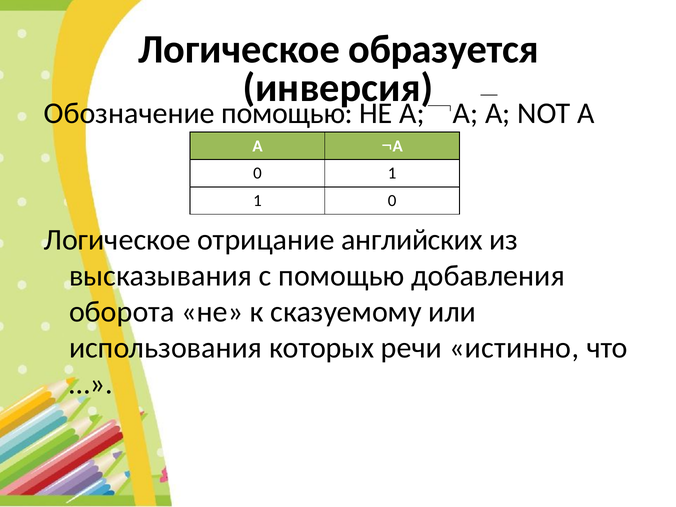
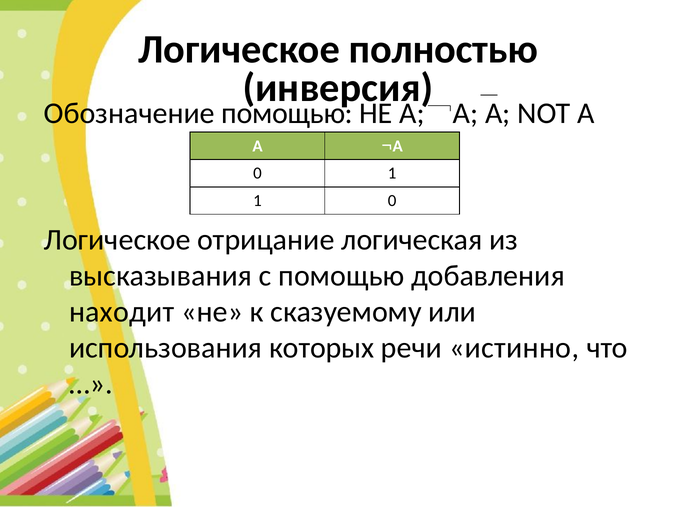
образуется: образуется -> полностью (443, 49)
английских: английских -> логическая (412, 240)
оборота: оборота -> находит (122, 312)
